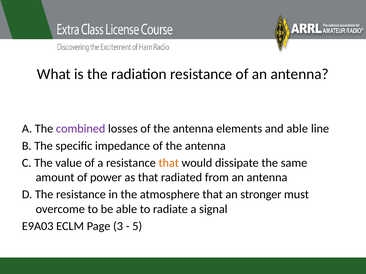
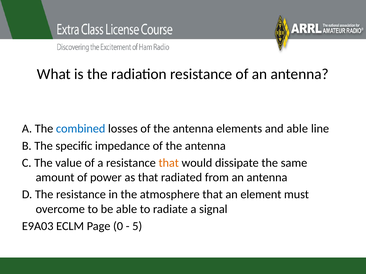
combined colour: purple -> blue (81, 129)
stronger: stronger -> element (261, 195)
3: 3 -> 0 (118, 227)
